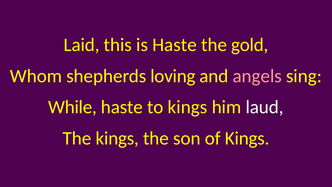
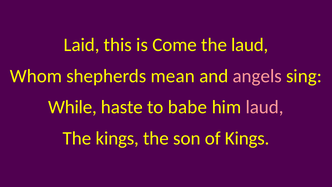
is Haste: Haste -> Come (175, 45)
the gold: gold -> laud (250, 45)
loving: loving -> mean (173, 76)
to kings: kings -> babe (187, 107)
laud colour: white -> pink (265, 107)
